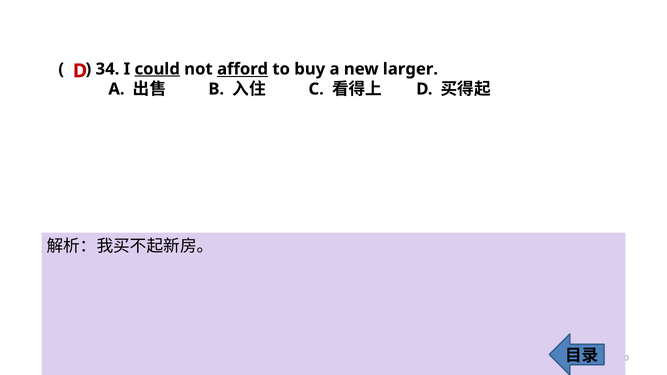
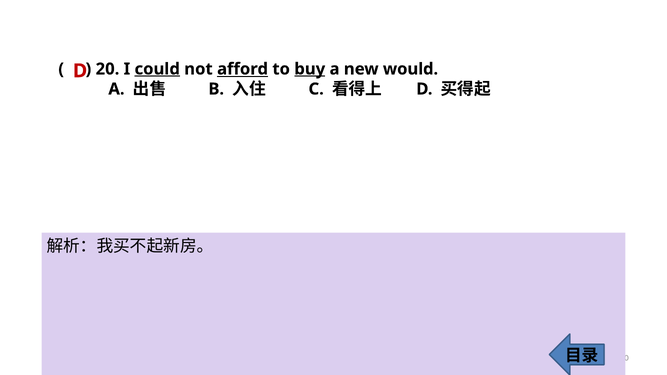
34: 34 -> 20 (107, 69)
buy underline: none -> present (310, 69)
larger: larger -> would (411, 69)
